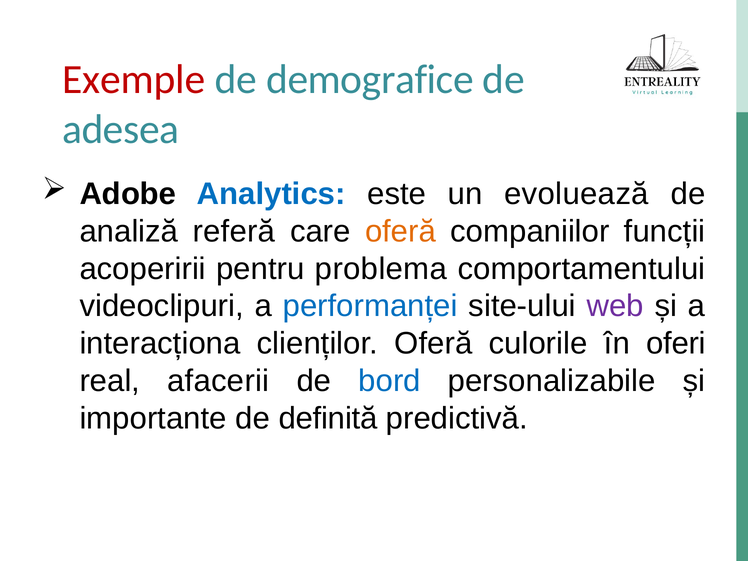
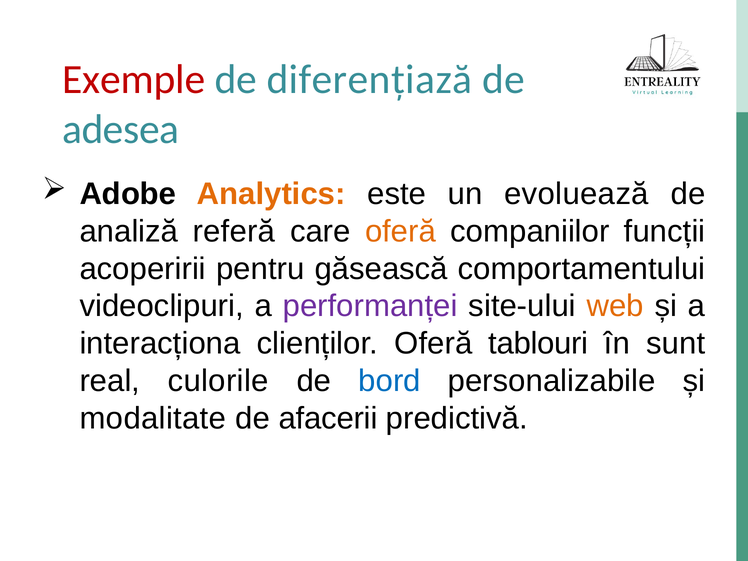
demografice: demografice -> diferențiază (370, 80)
Analytics colour: blue -> orange (271, 194)
problema: problema -> găsească (381, 269)
performanței colour: blue -> purple (370, 306)
web colour: purple -> orange (615, 306)
culorile: culorile -> tablouri (538, 344)
oferi: oferi -> sunt (676, 344)
afacerii: afacerii -> culorile (218, 381)
importante: importante -> modalitate (153, 418)
definită: definită -> afacerii (328, 418)
